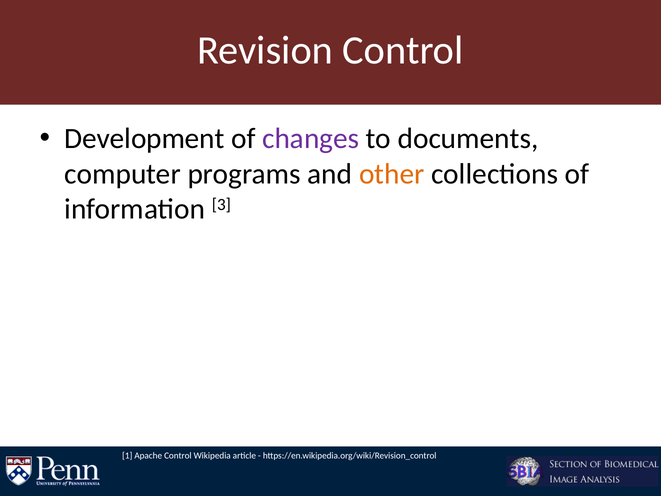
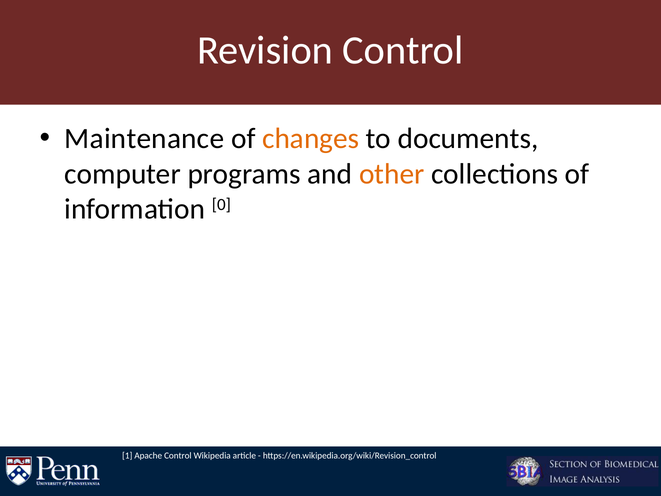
Development: Development -> Maintenance (144, 139)
changes colour: purple -> orange (311, 139)
3: 3 -> 0 (221, 204)
